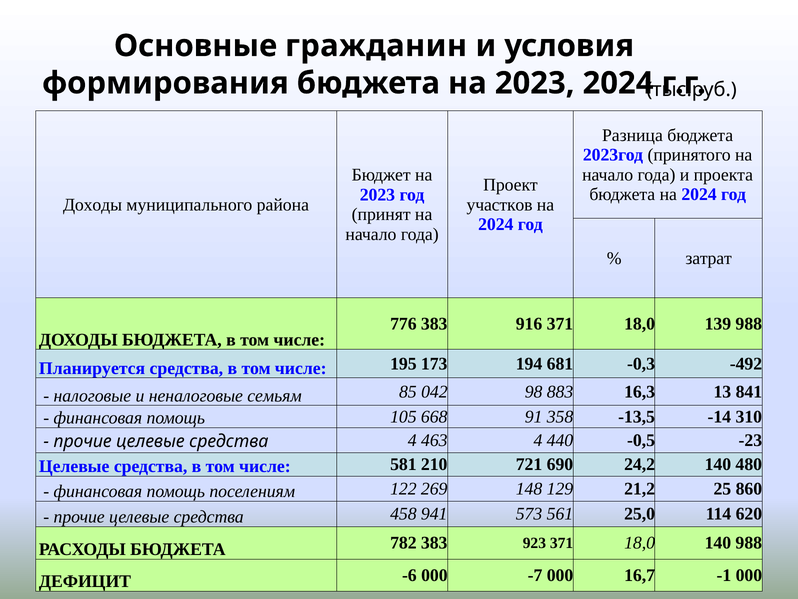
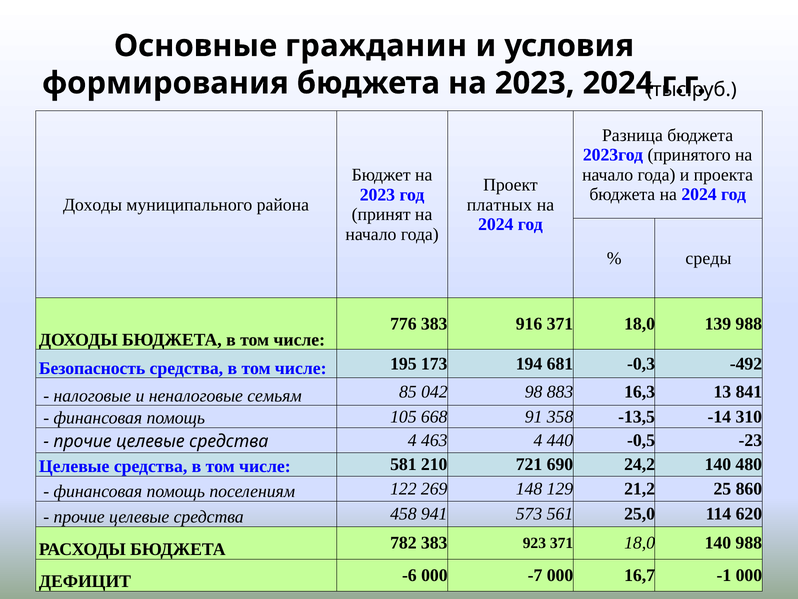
участков: участков -> платных (499, 205)
затрат: затрат -> среды (708, 258)
Планируется: Планируется -> Безопасность (92, 368)
